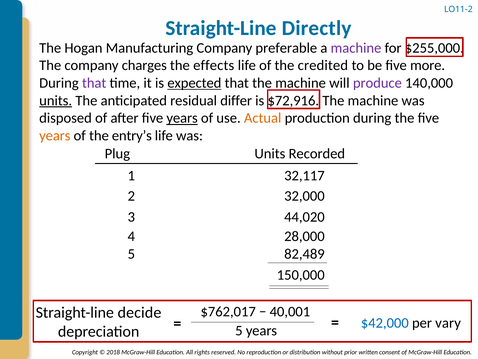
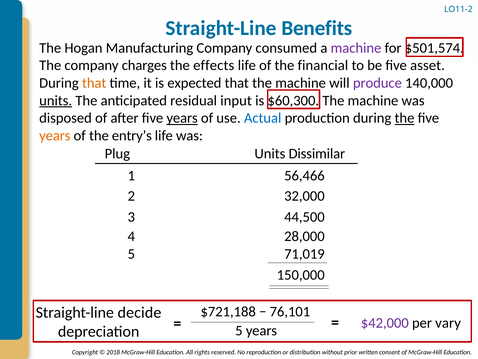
Directly: Directly -> Benefits (317, 28)
preferable: preferable -> consumed (286, 48)
$255,000: $255,000 -> $501,574 (434, 48)
credited: credited -> financial (323, 65)
more: more -> asset (428, 65)
that colour: purple -> orange (94, 83)
expected underline: present -> none (194, 83)
differ: differ -> input (236, 100)
$72,916: $72,916 -> $60,300 (293, 100)
Actual colour: orange -> blue (263, 118)
the underline: none -> present (404, 118)
Recorded: Recorded -> Dissimilar (317, 154)
32,117: 32,117 -> 56,466 (304, 175)
44,020: 44,020 -> 44,500 (304, 217)
82,489: 82,489 -> 71,019 (304, 254)
$762,017: $762,017 -> $721,188 (228, 311)
40,001: 40,001 -> 76,101 (290, 311)
$42,000 colour: blue -> purple (385, 323)
